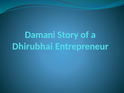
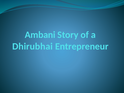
Damani: Damani -> Ambani (40, 35)
